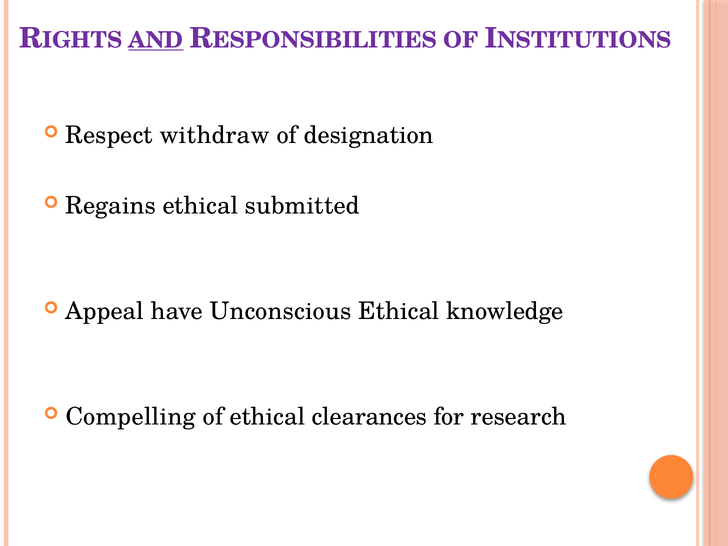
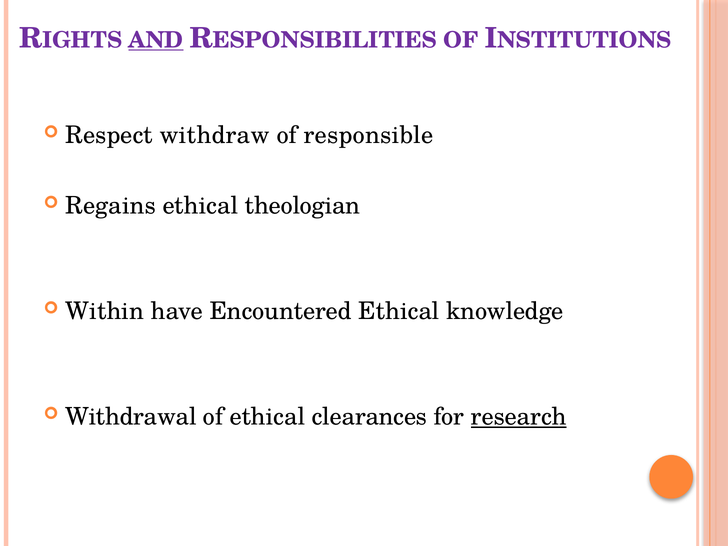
designation: designation -> responsible (369, 135)
submitted: submitted -> theologian (303, 206)
Appeal: Appeal -> Within (105, 311)
Unconscious: Unconscious -> Encountered (281, 311)
Compelling: Compelling -> Withdrawal (131, 417)
research underline: none -> present (519, 417)
